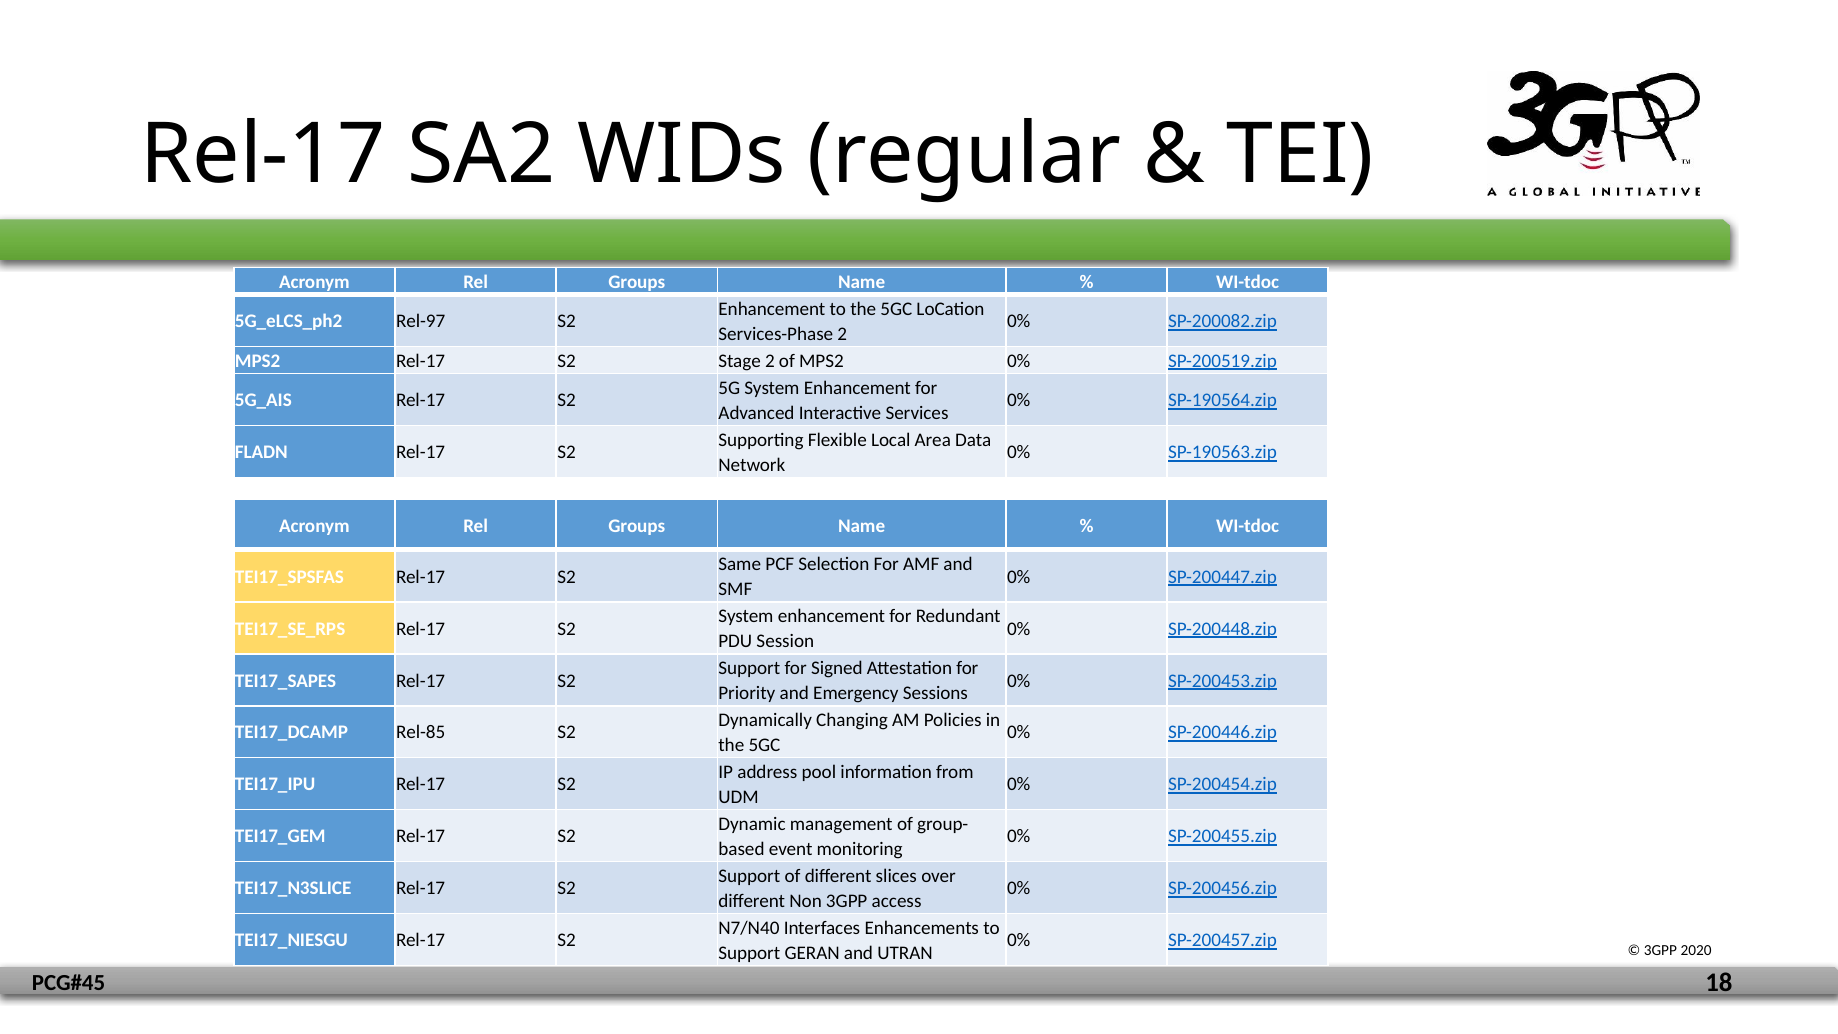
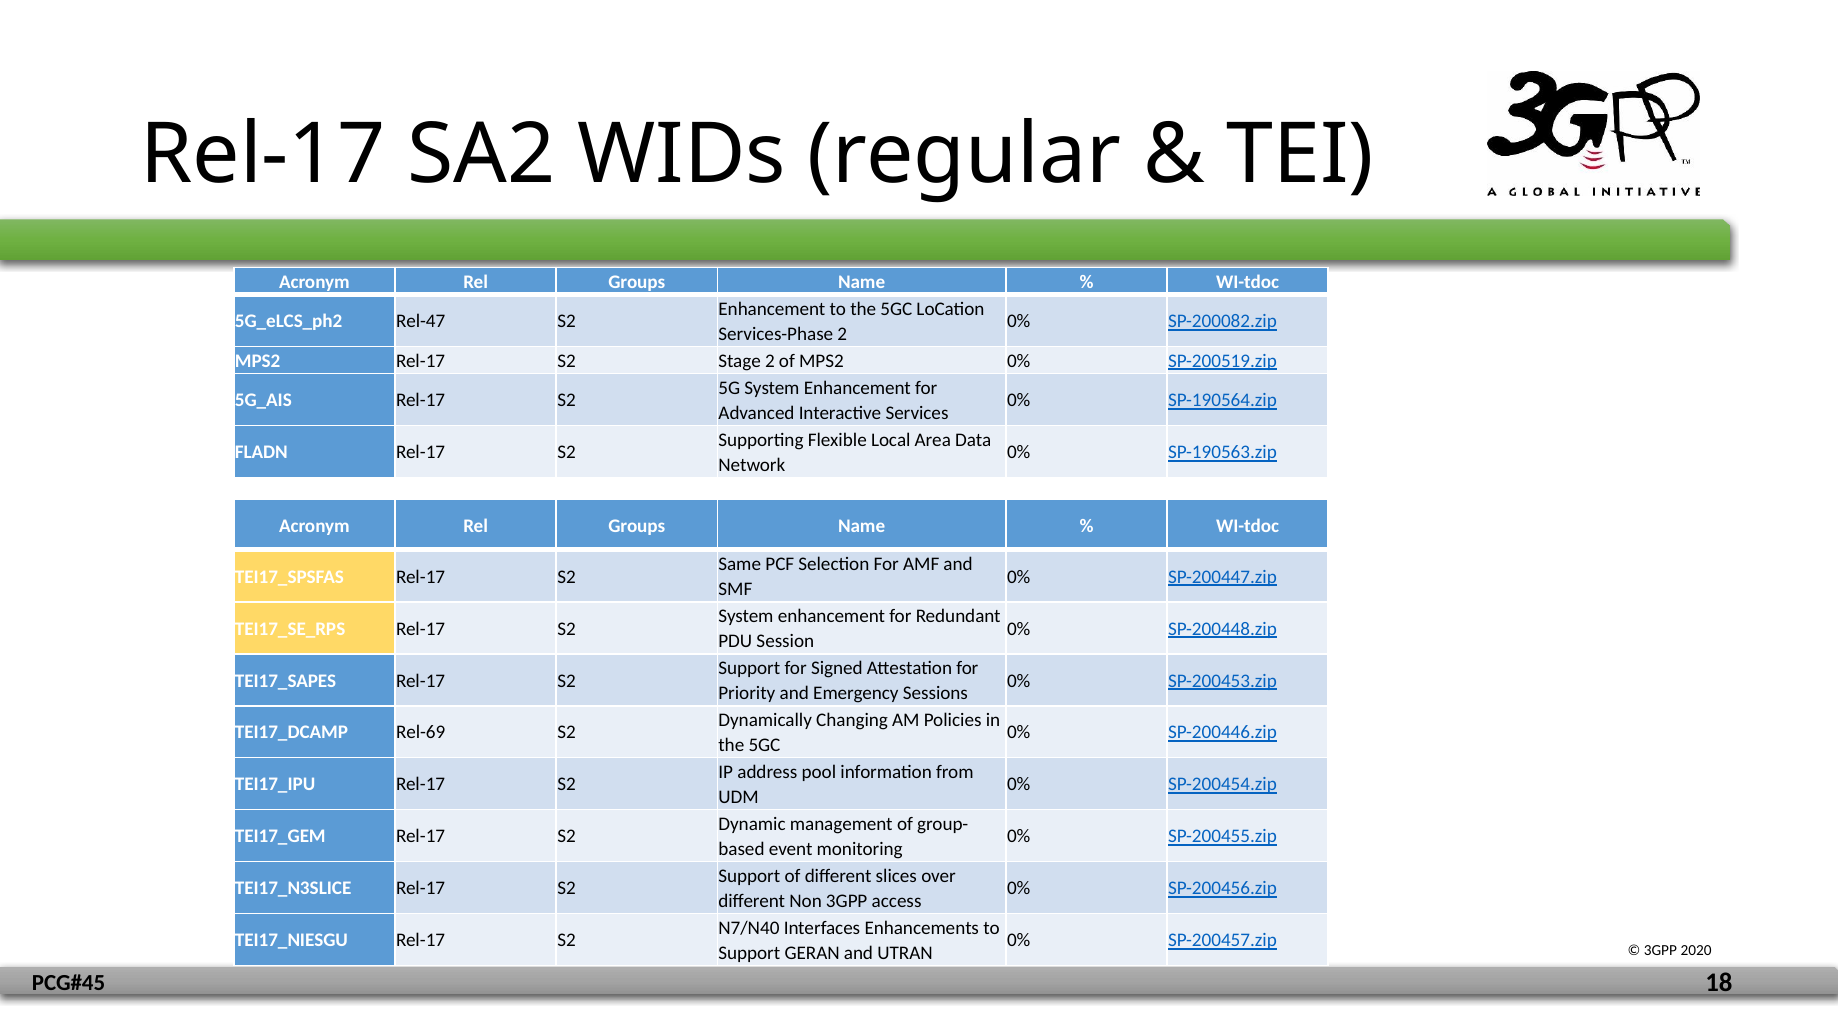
Rel-97: Rel-97 -> Rel-47 (421, 321)
Rel-85: Rel-85 -> Rel-69 (421, 733)
